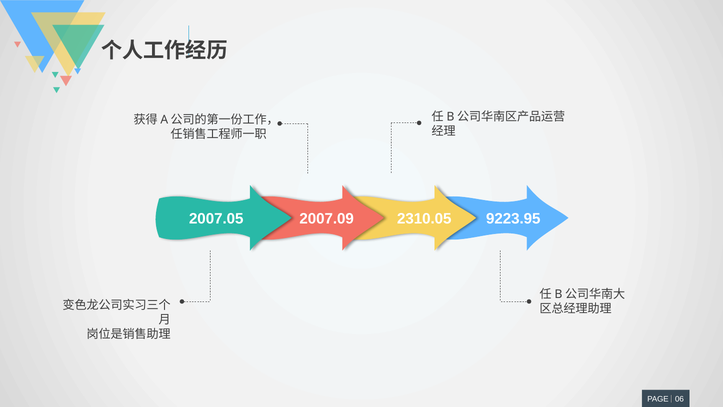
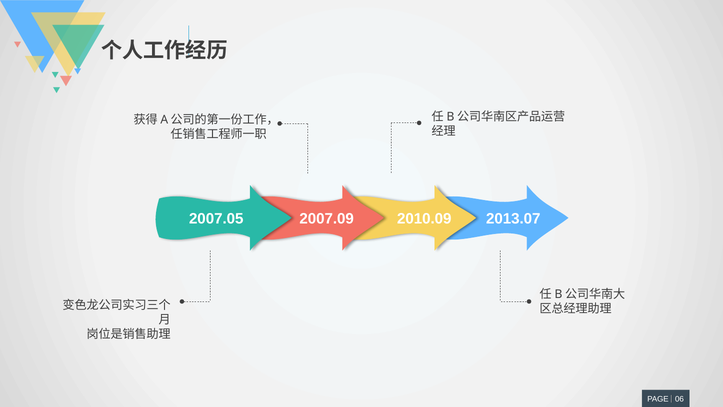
9223.95: 9223.95 -> 2013.07 (513, 218)
2310.05: 2310.05 -> 2010.09 (424, 219)
